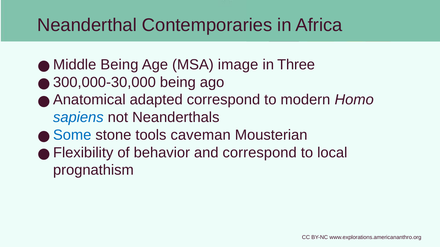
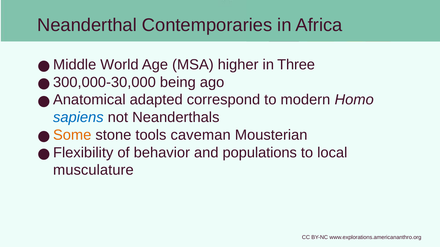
Middle Being: Being -> World (119, 65)
image: image -> higher (238, 65)
Some colour: blue -> orange (72, 135)
and correspond: correspond -> populations (260, 153)
prognathism: prognathism -> musculature (93, 170)
